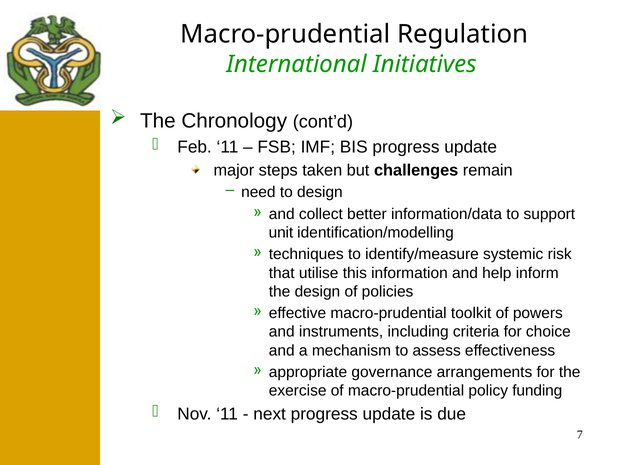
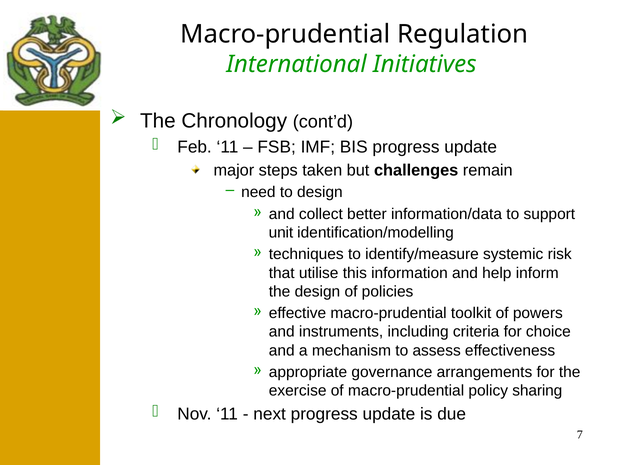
funding: funding -> sharing (537, 391)
